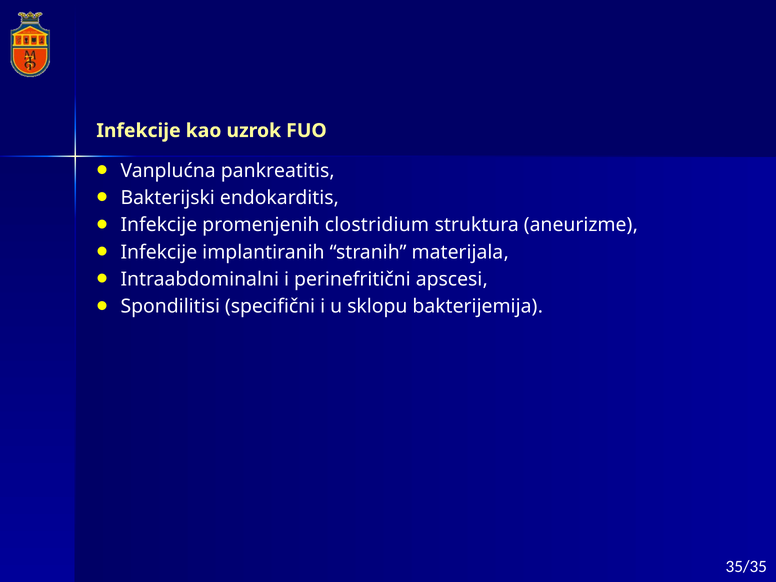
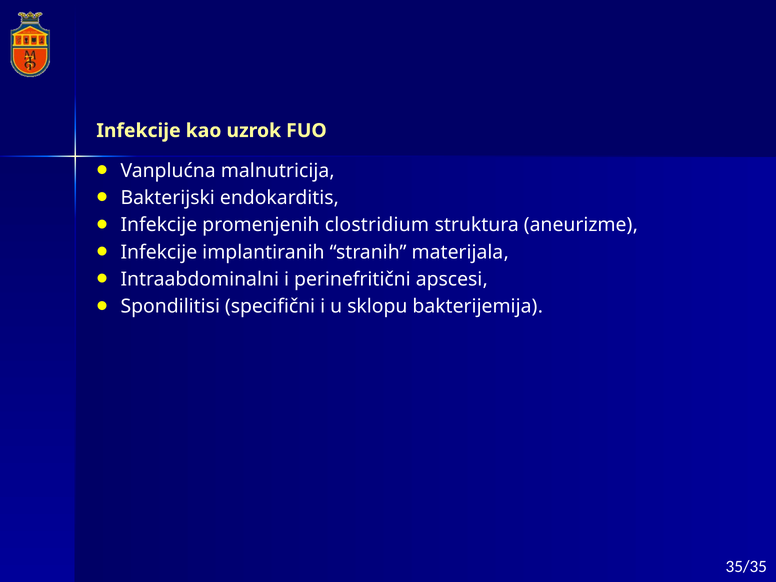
pankreatitis: pankreatitis -> malnutricija (278, 171)
